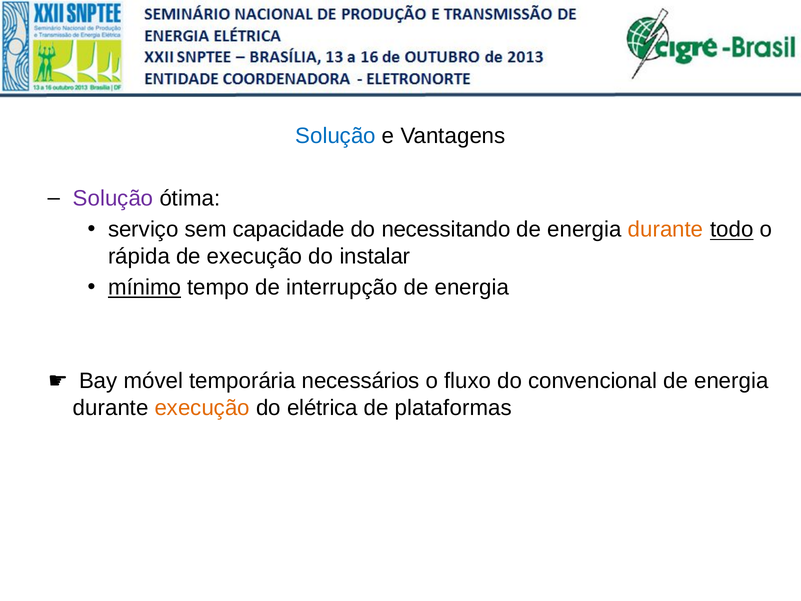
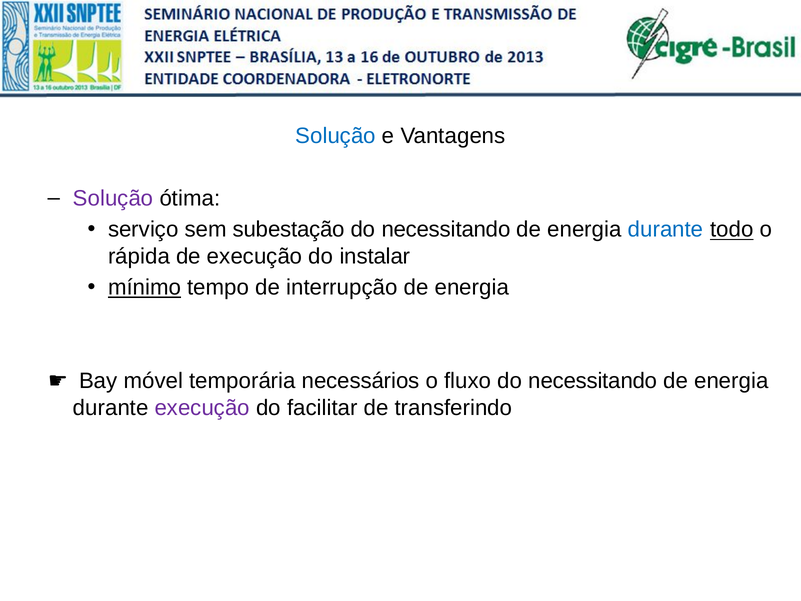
capacidade: capacidade -> subestação (289, 230)
durante colour: orange -> blue (666, 230)
fluxo do convencional: convencional -> necessitando (593, 381)
execução colour: orange -> purple (202, 408)
elétrica: elétrica -> facilitar (322, 408)
plataformas: plataformas -> transferindo (453, 408)
